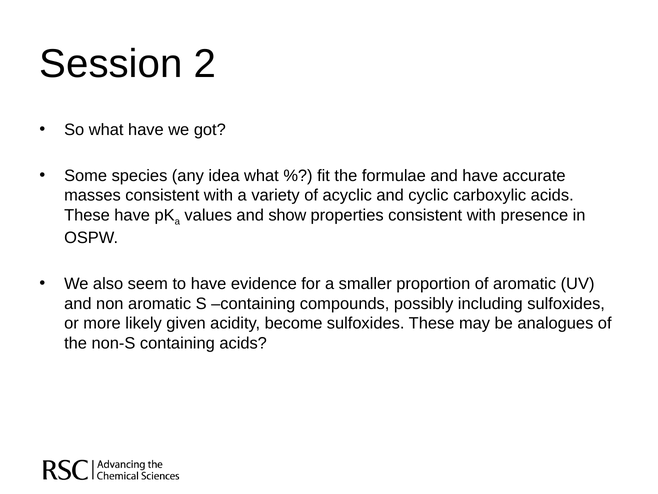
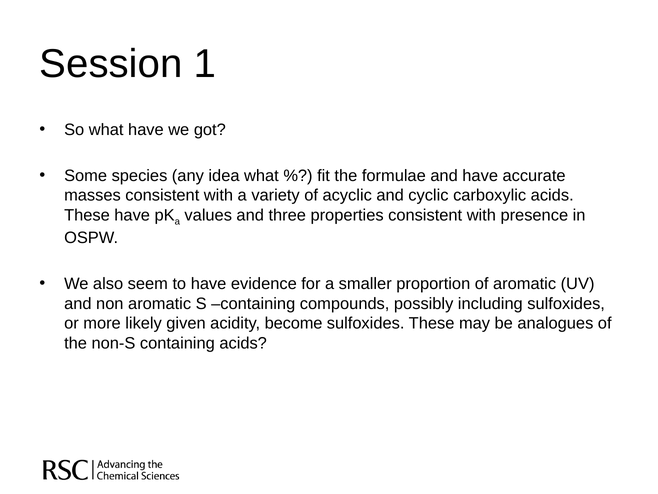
2: 2 -> 1 (205, 64)
show: show -> three (287, 215)
